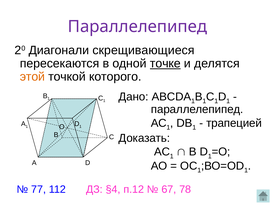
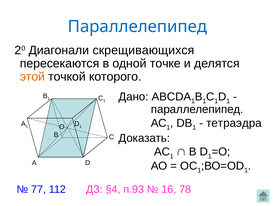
Параллелепипед colour: purple -> blue (137, 27)
скрещивающиеся: скрещивающиеся -> скрещивающихся (143, 50)
точке underline: present -> none (165, 64)
трапецией: трапецией -> тетраэдра (234, 123)
п.12: п.12 -> п.93 (134, 190)
67: 67 -> 16 (169, 190)
